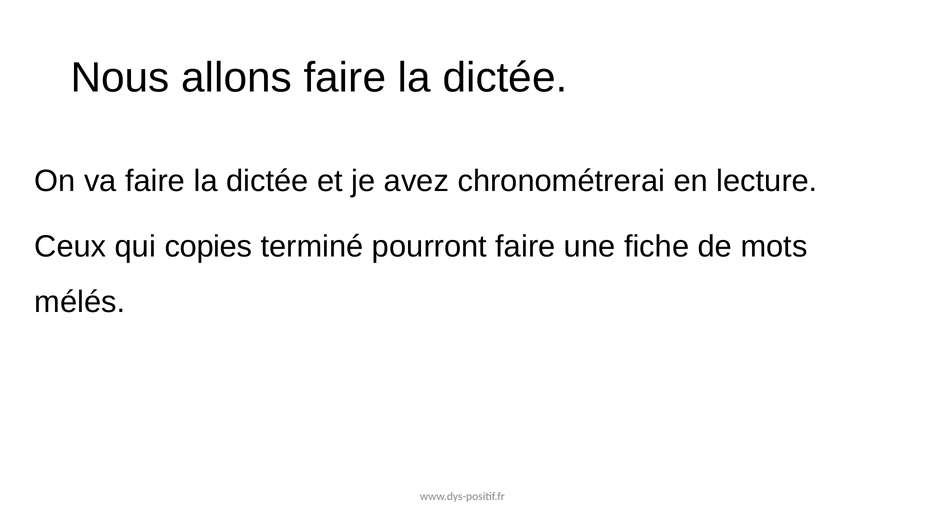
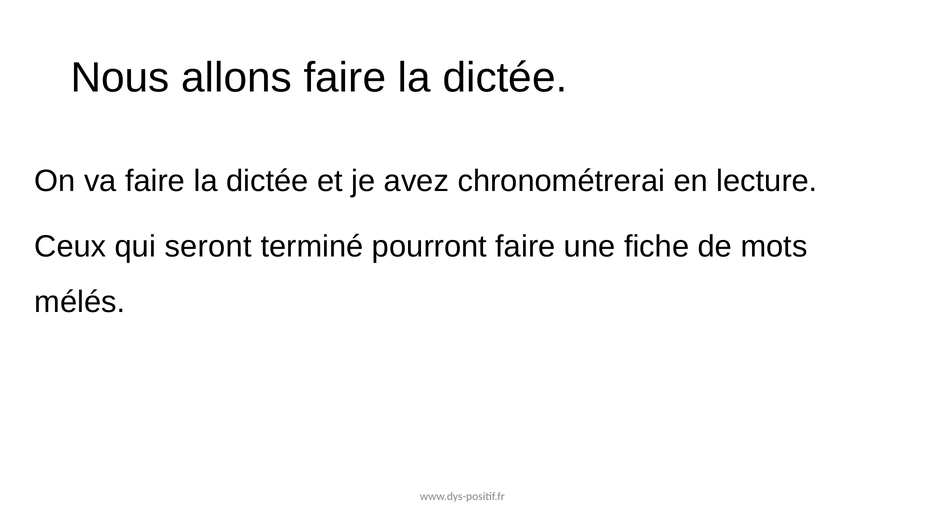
copies: copies -> seront (208, 247)
